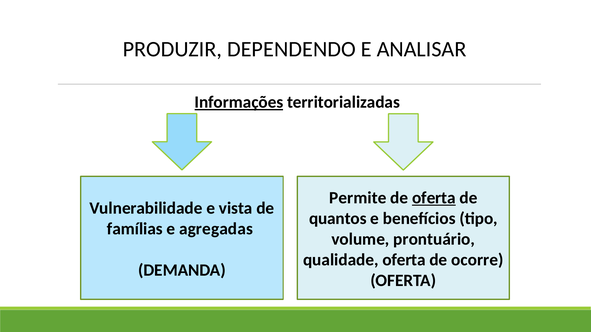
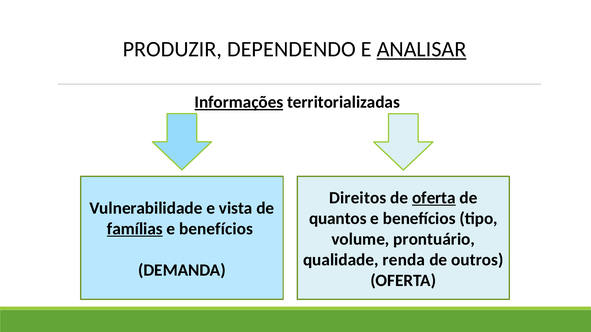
ANALISAR underline: none -> present (422, 49)
Permite: Permite -> Direitos (358, 198)
famílias underline: none -> present (135, 229)
agregadas: agregadas -> benefícios (216, 229)
qualidade oferta: oferta -> renda (404, 260)
ocorre: ocorre -> outros (477, 260)
